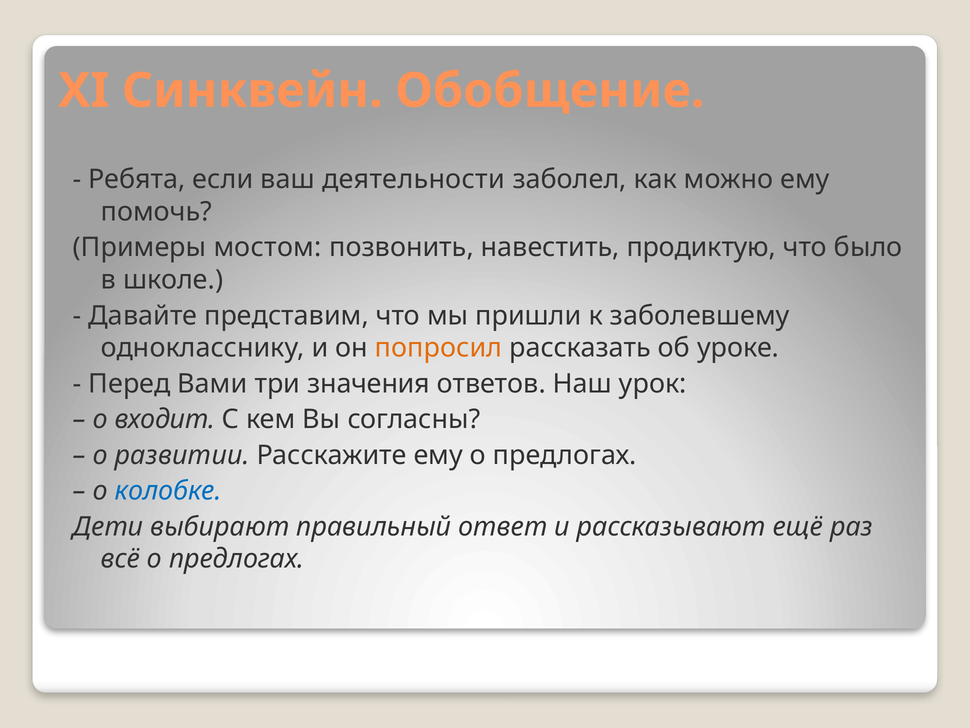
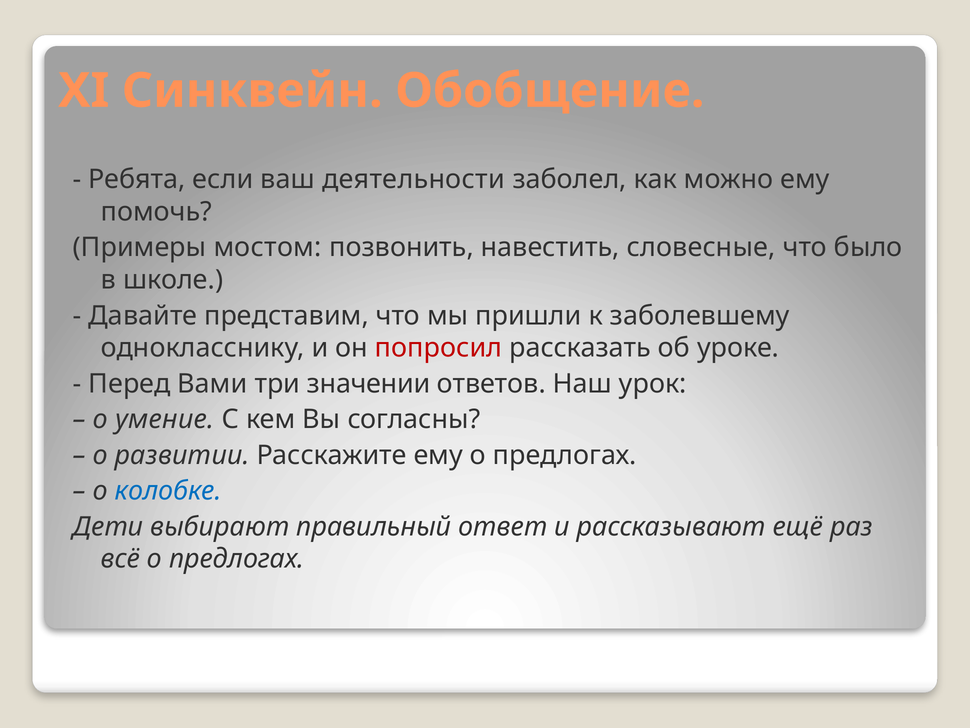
продиктую: продиктую -> словесные (701, 247)
попросил colour: orange -> red (439, 348)
значения: значения -> значении (369, 383)
входит: входит -> умение (165, 419)
